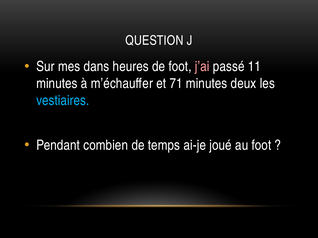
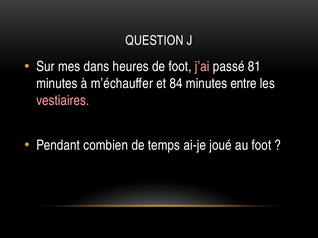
11: 11 -> 81 (254, 67)
71: 71 -> 84 (176, 84)
deux: deux -> entre (244, 84)
vestiaires colour: light blue -> pink (63, 101)
